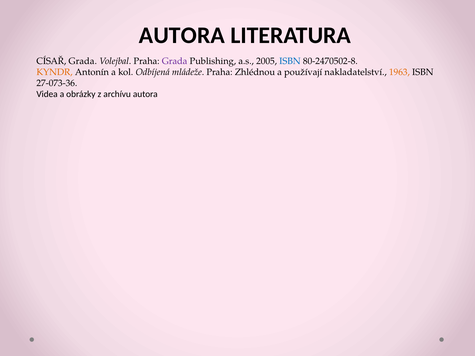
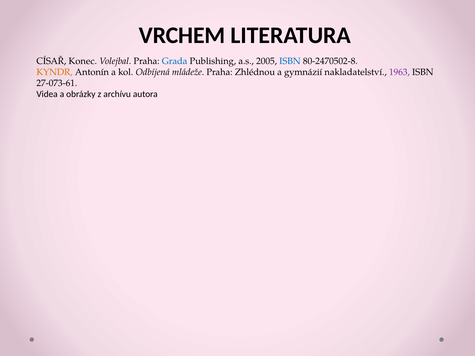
AUTORA: AUTORA -> VRCHEM (182, 36)
CÍSAŘ Grada: Grada -> Konec (83, 61)
Grada colour: purple -> blue (175, 61)
používají: používají -> gymnázií (303, 72)
1963 colour: orange -> purple (399, 72)
27-073-36: 27-073-36 -> 27-073-61 (57, 83)
